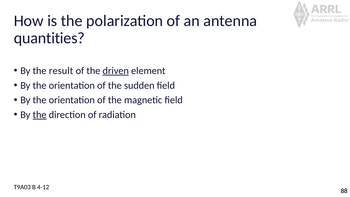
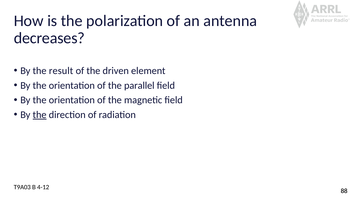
quantities: quantities -> decreases (49, 38)
driven underline: present -> none (116, 71)
sudden: sudden -> parallel (139, 85)
